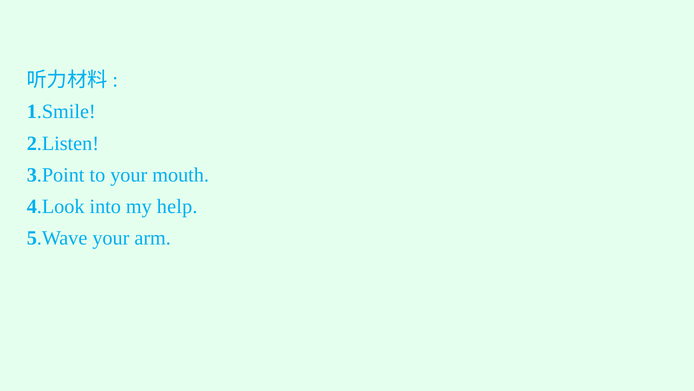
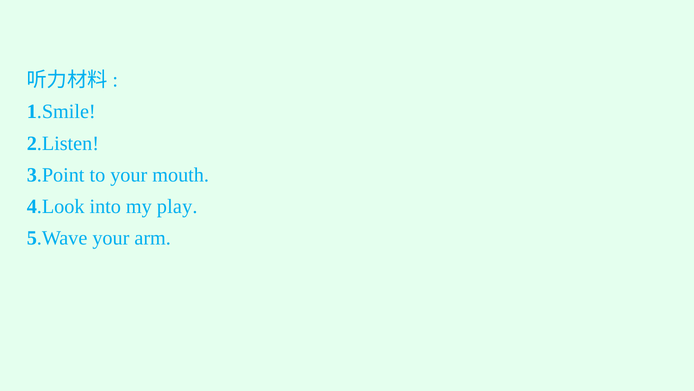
help: help -> play (177, 206)
